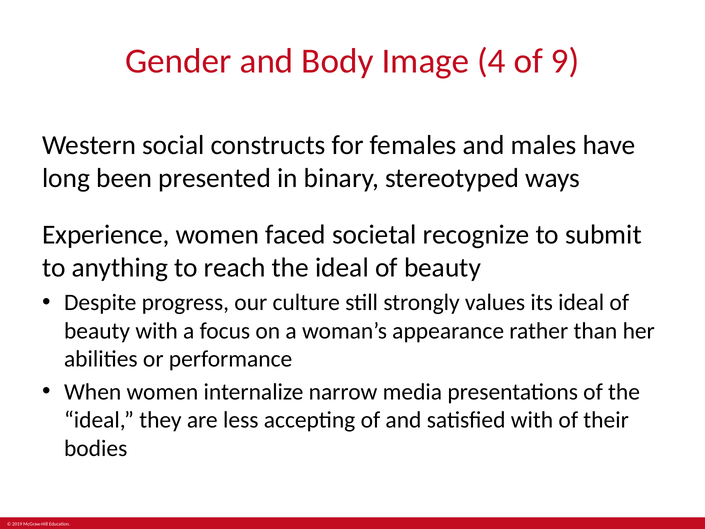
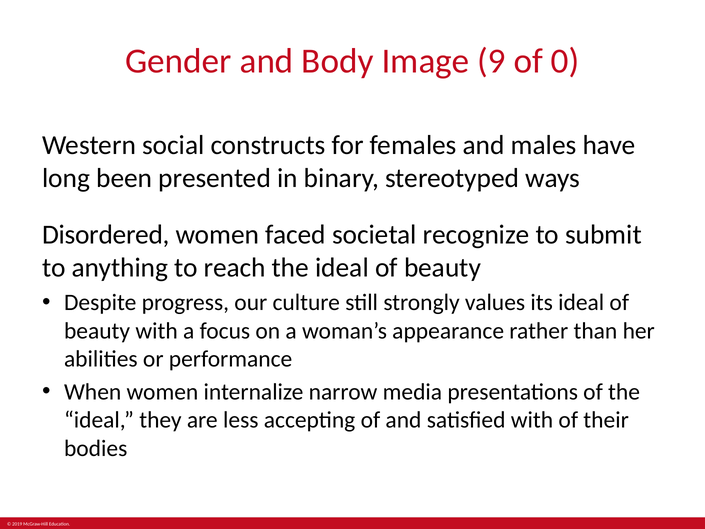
4: 4 -> 9 (491, 61)
9: 9 -> 0 (565, 61)
Experience: Experience -> Disordered (106, 235)
